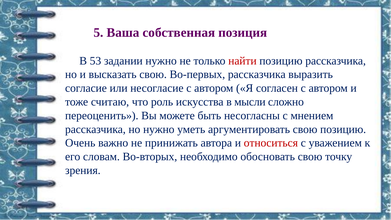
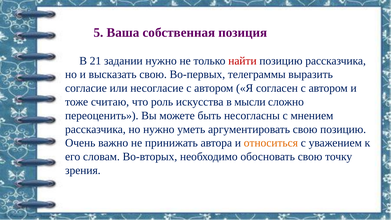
53: 53 -> 21 (95, 61)
Во-первых рассказчика: рассказчика -> телеграммы (257, 74)
относиться colour: red -> orange (271, 143)
